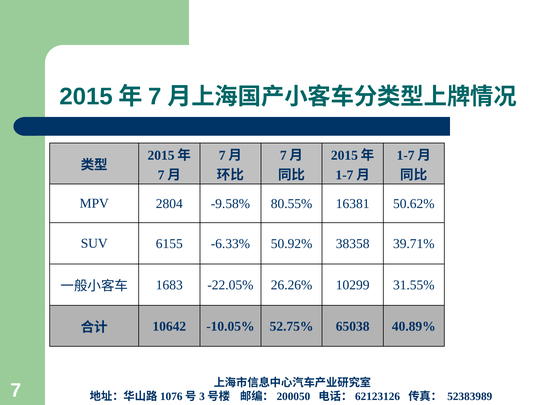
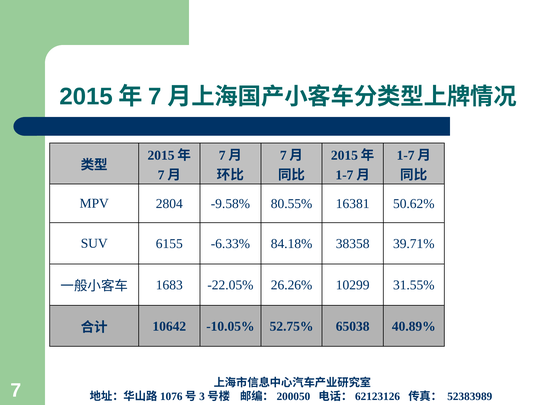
50.92%: 50.92% -> 84.18% (292, 244)
